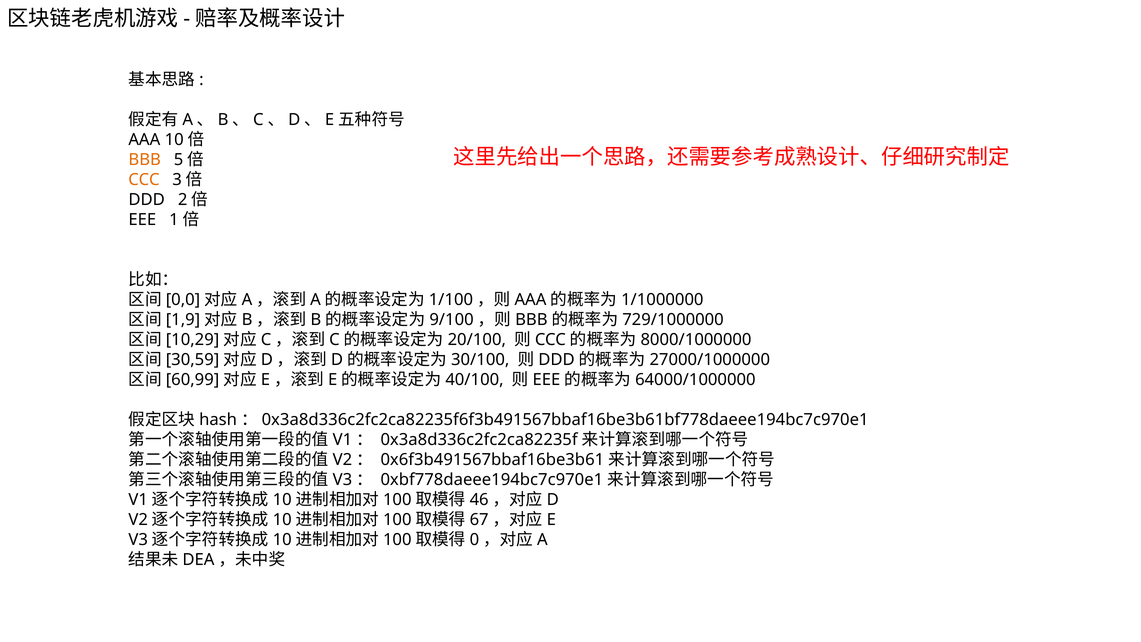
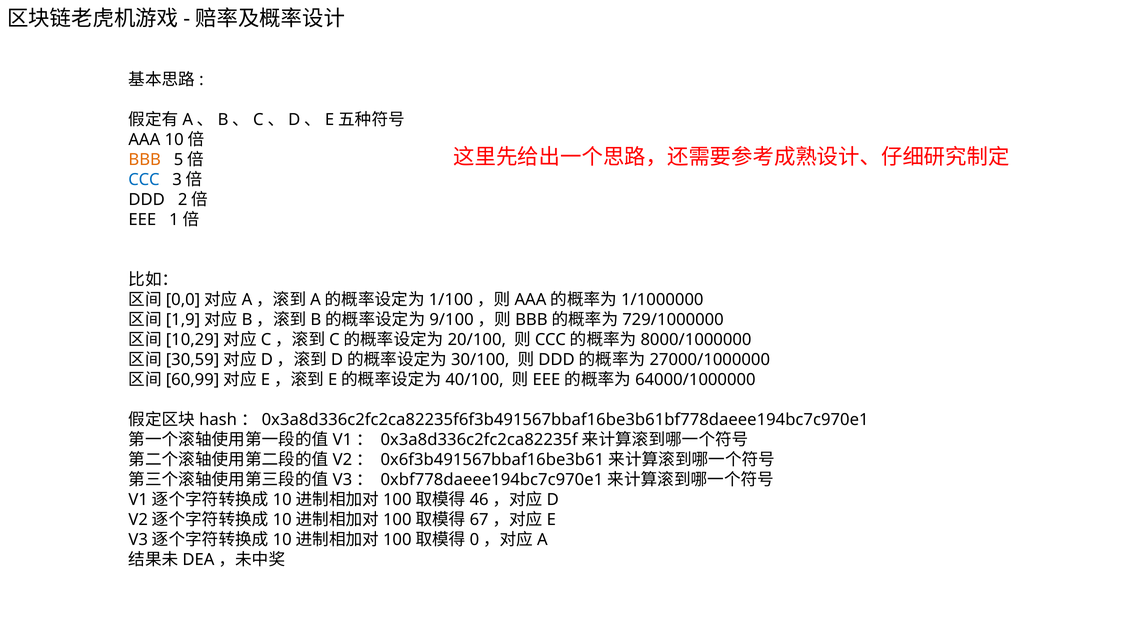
CCC colour: orange -> blue (144, 180)
